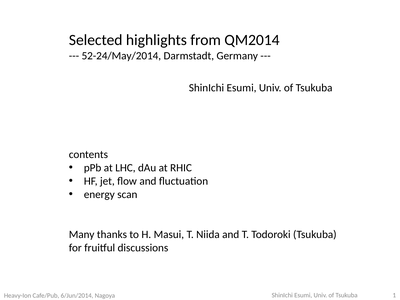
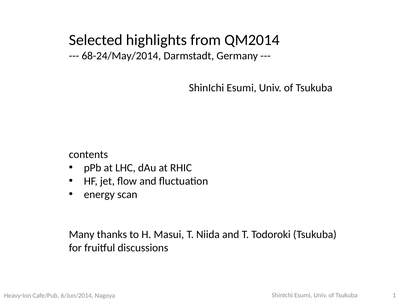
52-24/May/2014: 52-24/May/2014 -> 68-24/May/2014 (121, 56)
